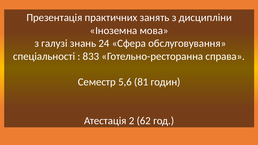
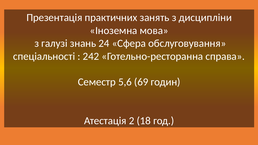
833: 833 -> 242 (91, 56)
81: 81 -> 69 (141, 82)
62: 62 -> 18 (144, 121)
